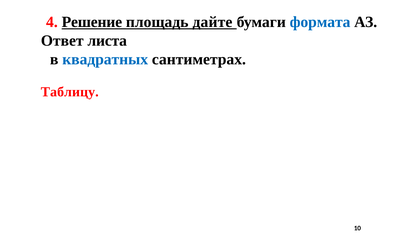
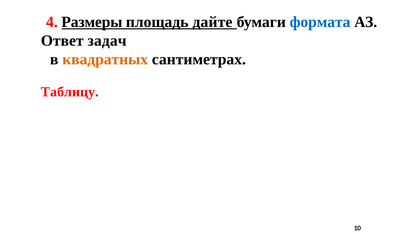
Решение: Решение -> Размеры (92, 22)
листа: листа -> задач (107, 41)
квадратных colour: blue -> orange (105, 59)
